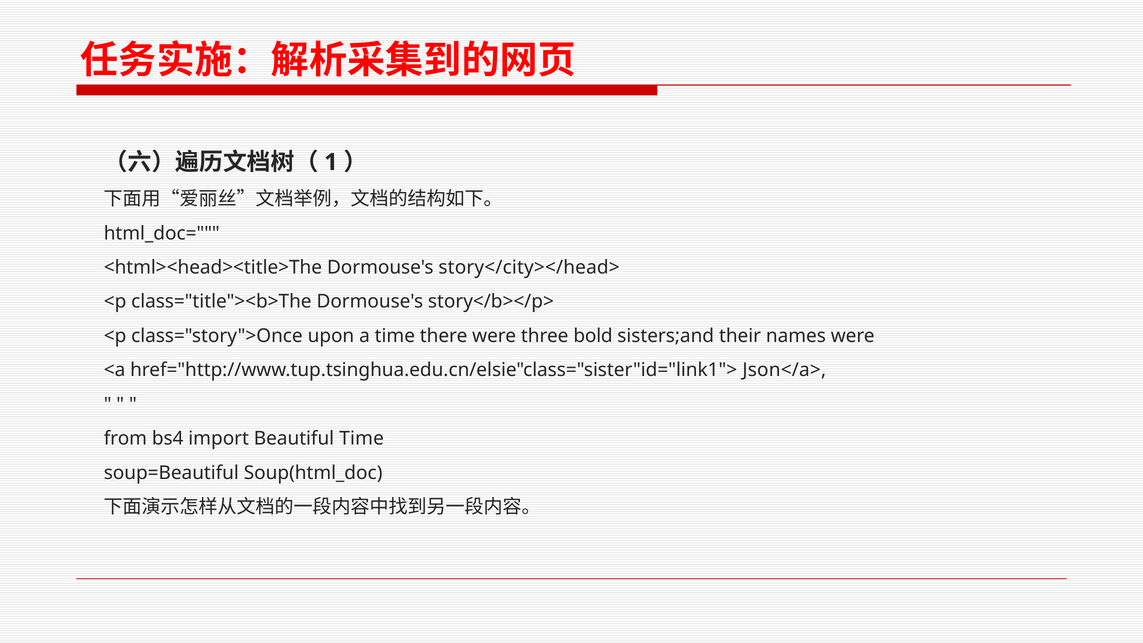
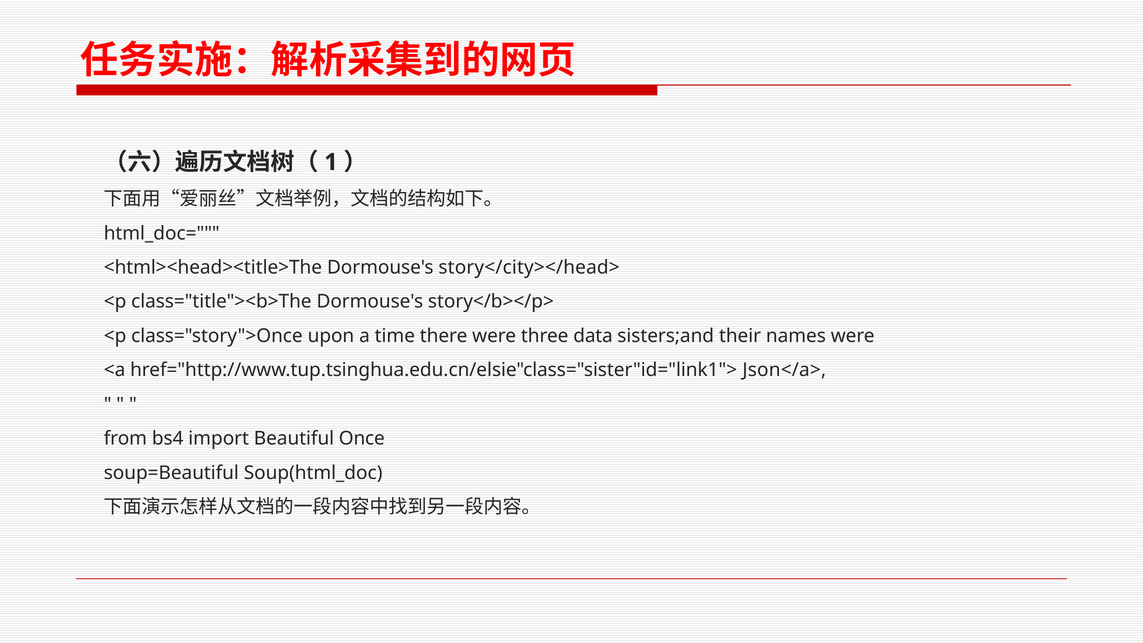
bold: bold -> data (593, 336)
Beautiful Time: Time -> Once (362, 439)
